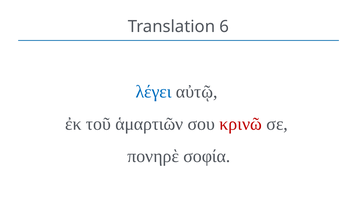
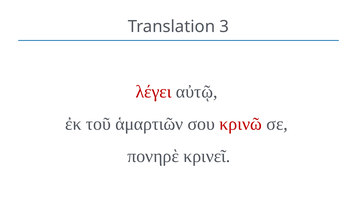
6: 6 -> 3 (224, 27)
λέγει colour: blue -> red (154, 92)
σοφία: σοφία -> κρινεῖ (207, 156)
